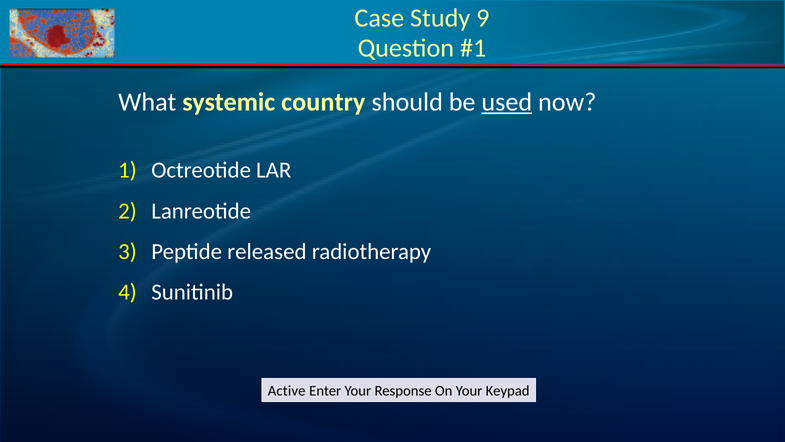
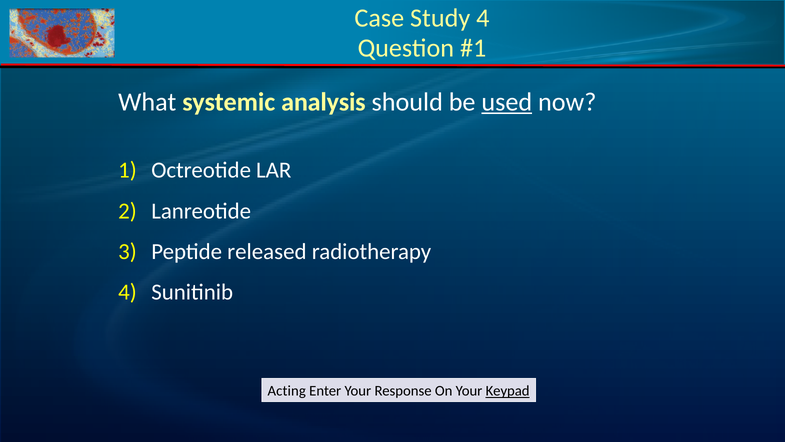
Study 9: 9 -> 4 (483, 18)
country: country -> analysis (323, 102)
Active: Active -> Acting (287, 391)
Keypad underline: none -> present (508, 391)
